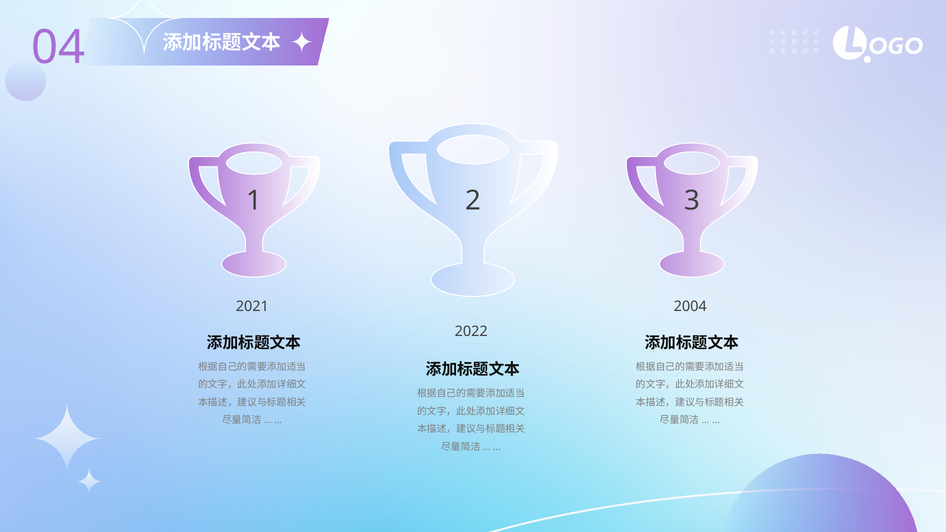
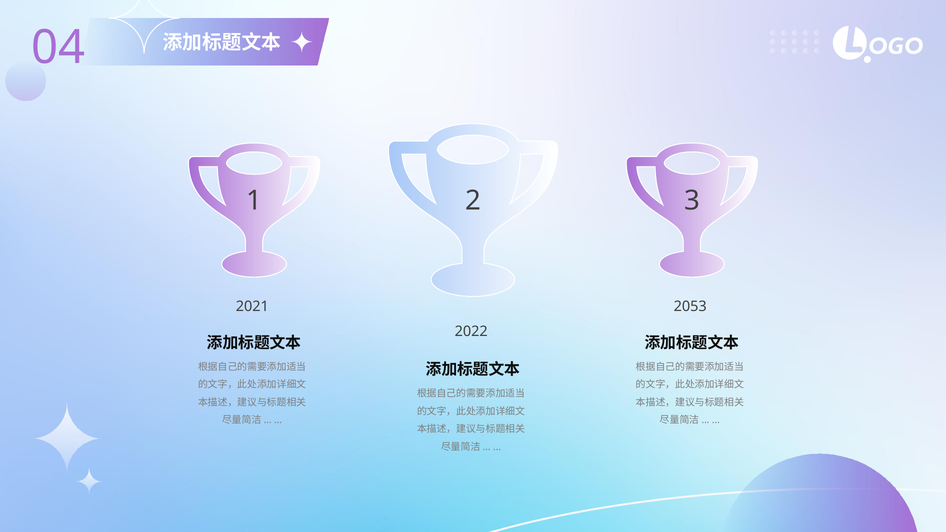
2004: 2004 -> 2053 (690, 307)
